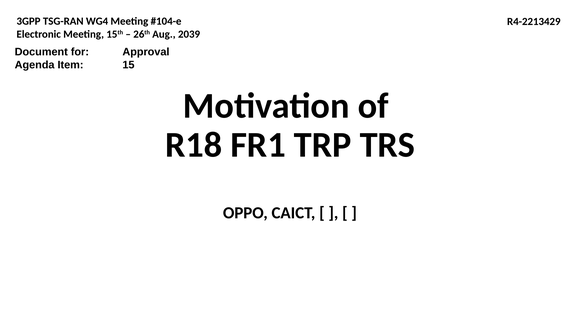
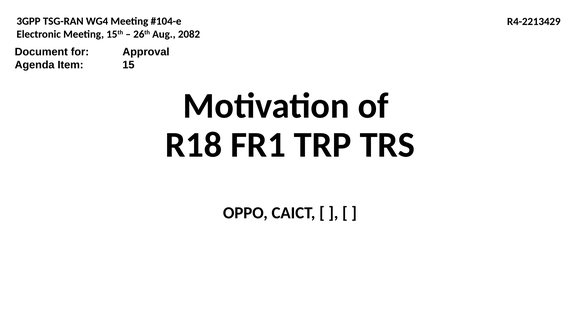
2039: 2039 -> 2082 (189, 34)
